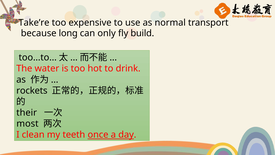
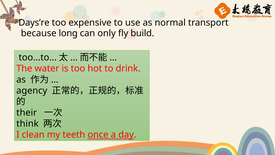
Take’re: Take’re -> Days’re (34, 23)
rockets: rockets -> agency (32, 90)
most: most -> think (27, 123)
